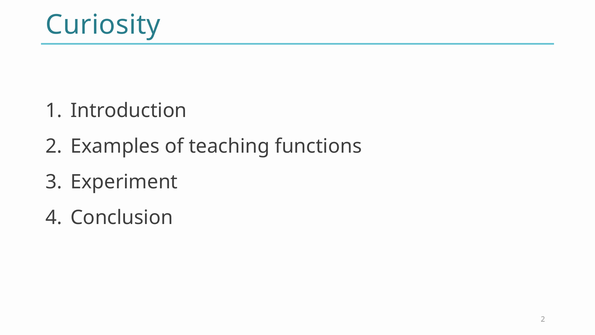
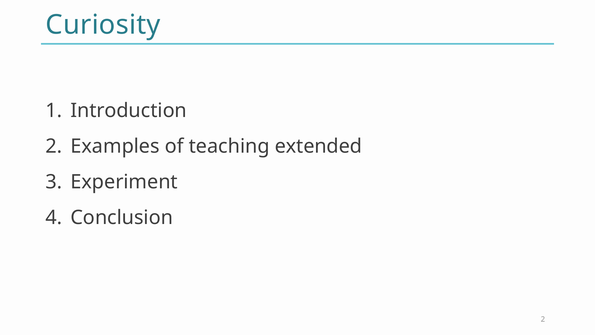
functions: functions -> extended (318, 146)
